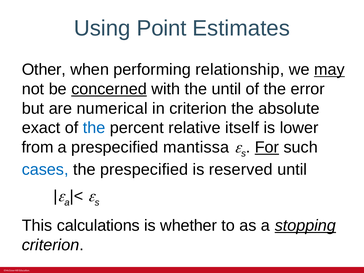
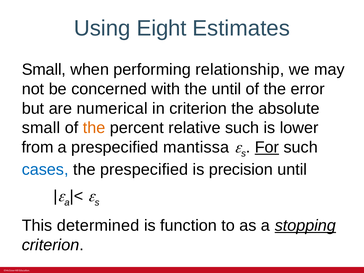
Point: Point -> Eight (162, 28)
Other: Other -> Small (44, 70)
may underline: present -> none (329, 70)
concerned underline: present -> none (109, 89)
exact: exact -> small (41, 128)
the colour: blue -> orange (94, 128)
relative itself: itself -> such (242, 128)
reserved: reserved -> precision (241, 169)
calculations: calculations -> determined (98, 226)
whether: whether -> function (189, 226)
